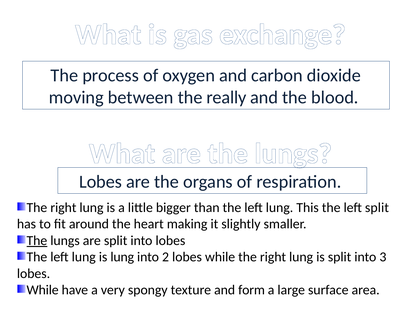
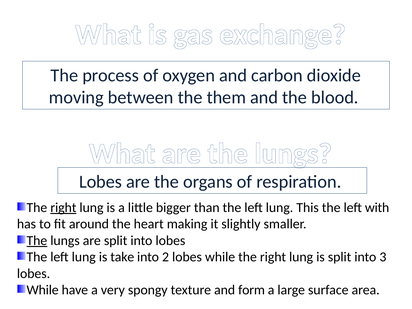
really: really -> them (226, 97)
right underline: none -> present (63, 208)
left split: split -> with (377, 208)
is lung: lung -> take (122, 257)
